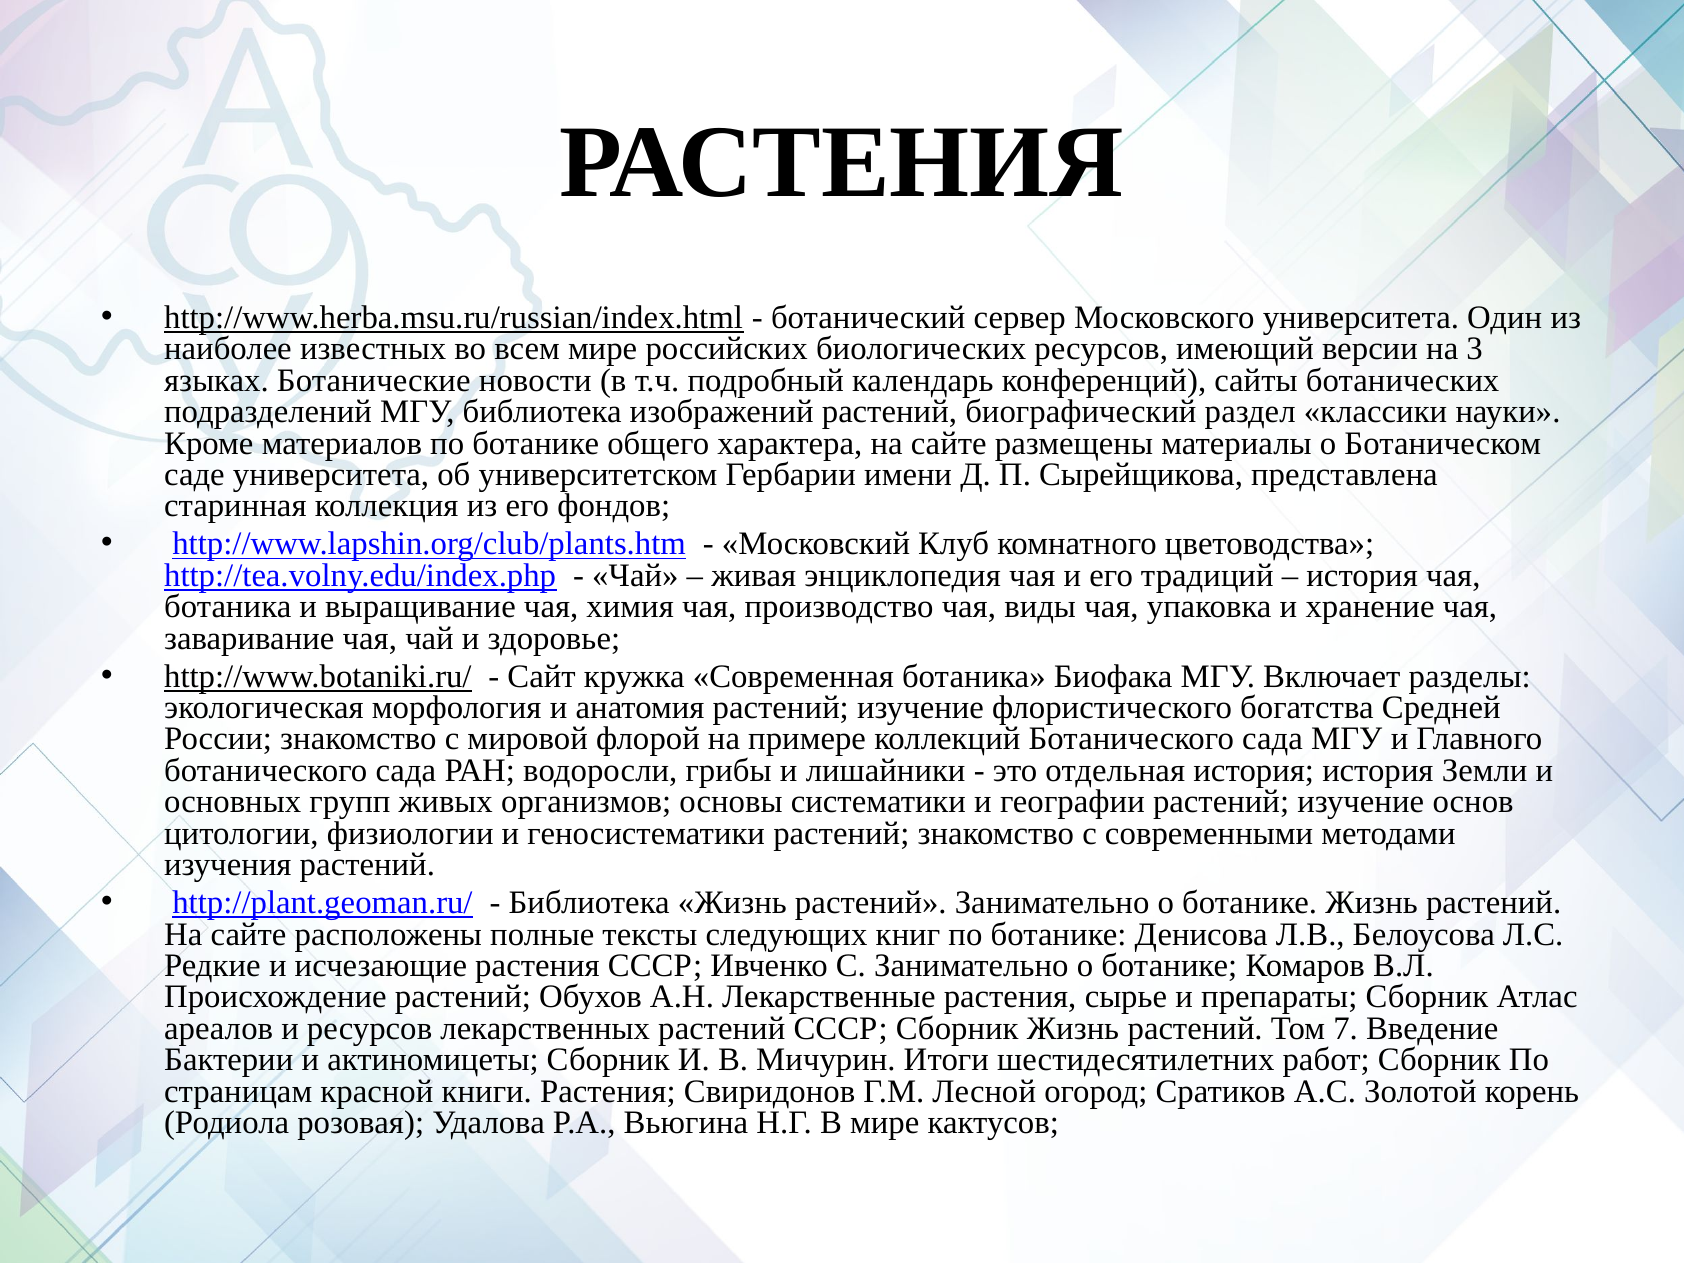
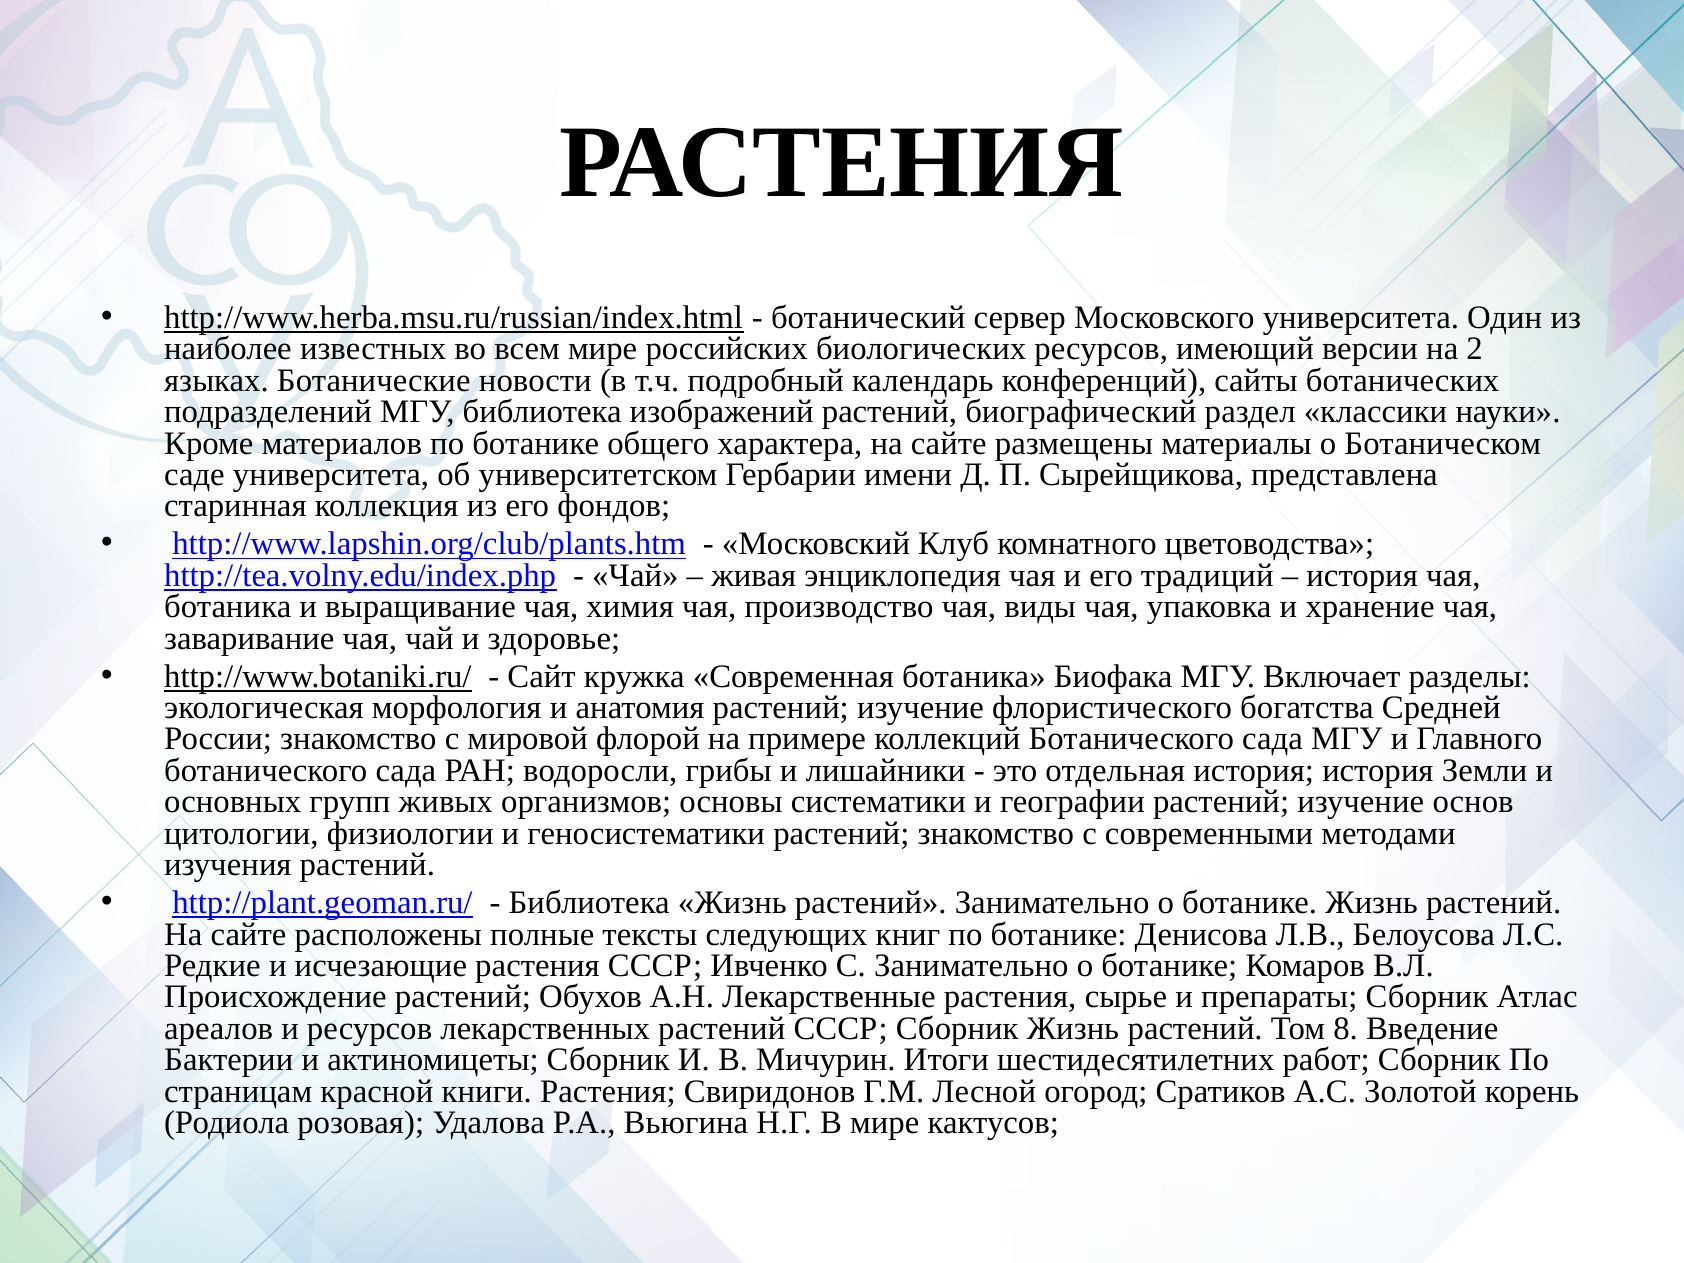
3: 3 -> 2 (1475, 349)
7: 7 -> 8 (1346, 1029)
